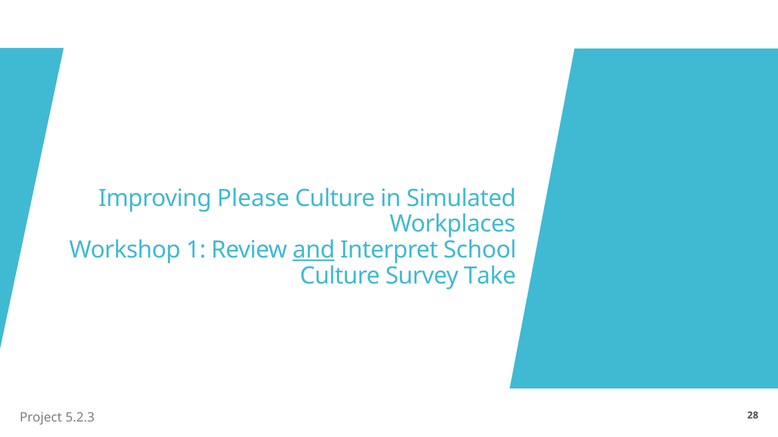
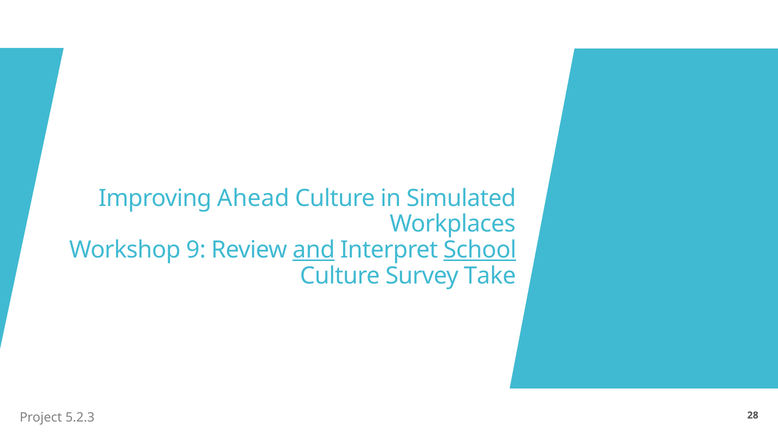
Please: Please -> Ahead (253, 199)
1: 1 -> 9 (196, 250)
School underline: none -> present (480, 250)
